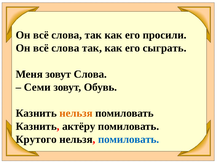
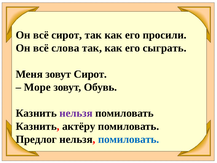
слова: слова -> сирот (67, 35)
зовут Слова: Слова -> Сирот (90, 74)
Семи: Семи -> Море (37, 87)
нельзя colour: orange -> purple (76, 113)
Крутого: Крутого -> Предлог (36, 139)
